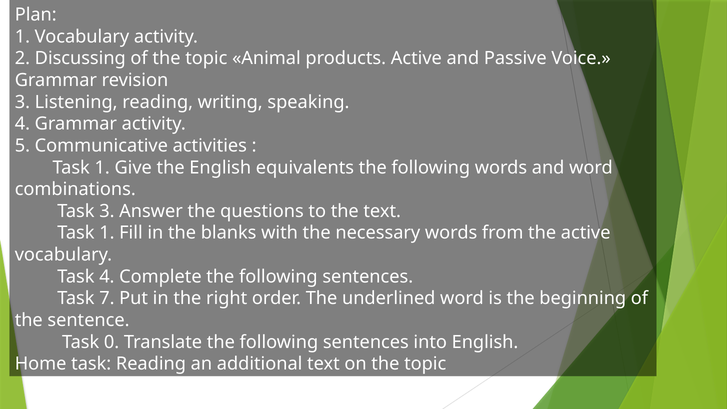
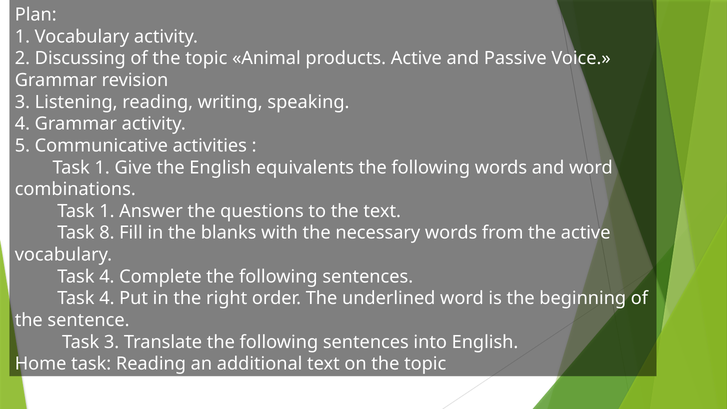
3: 3 -> 1 (107, 211)
1: 1 -> 8 (107, 233)
7: 7 -> 4 (107, 298)
Task 0: 0 -> 3 (112, 342)
